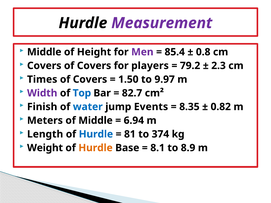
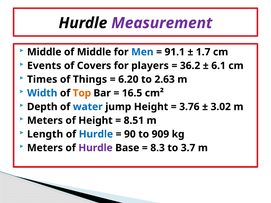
of Height: Height -> Middle (94, 52)
Men colour: purple -> blue (142, 52)
85.4: 85.4 -> 91.1 (175, 52)
0.8: 0.8 -> 1.7 (203, 52)
Covers: Covers -> Events (44, 66)
79.2: 79.2 -> 36.2 (190, 66)
2.3: 2.3 -> 6.1 (219, 66)
Covers: Covers -> Things (90, 79)
1.50: 1.50 -> 6.20 (128, 79)
9.97: 9.97 -> 2.63 (165, 79)
Width colour: purple -> blue (42, 93)
Top colour: blue -> orange (82, 93)
82.7: 82.7 -> 16.5 (132, 93)
Finish: Finish -> Depth (42, 107)
jump Events: Events -> Height (151, 107)
8.35: 8.35 -> 3.76 (189, 107)
0.82: 0.82 -> 3.02 (221, 107)
of Middle: Middle -> Height (96, 121)
6.94: 6.94 -> 8.51 (134, 121)
81: 81 -> 90 (130, 134)
374: 374 -> 909 (160, 134)
Weight: Weight -> Meters (45, 148)
Hurdle colour: orange -> purple (96, 148)
8.1: 8.1 -> 8.3 (158, 148)
8.9: 8.9 -> 3.7 (188, 148)
